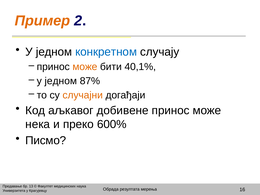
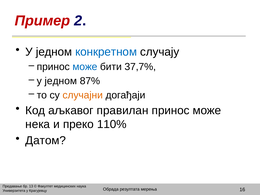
Пример colour: orange -> red (42, 21)
може colour: orange -> blue (85, 67)
40,1%: 40,1% -> 37,7% (140, 67)
добивене: добивене -> правилан (123, 111)
600%: 600% -> 110% (112, 124)
Писмо: Писмо -> Датом (46, 141)
